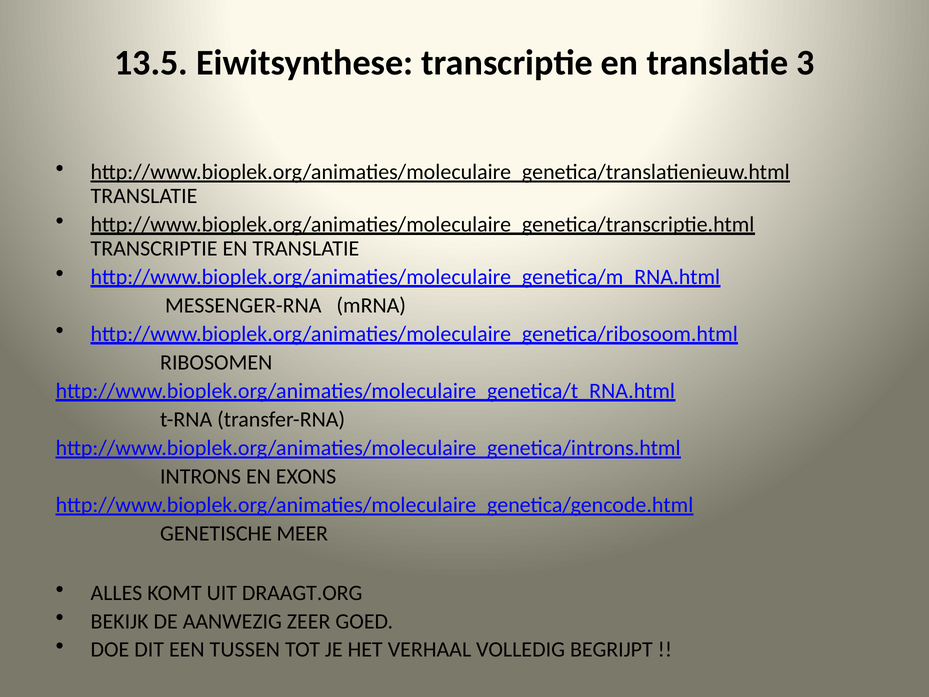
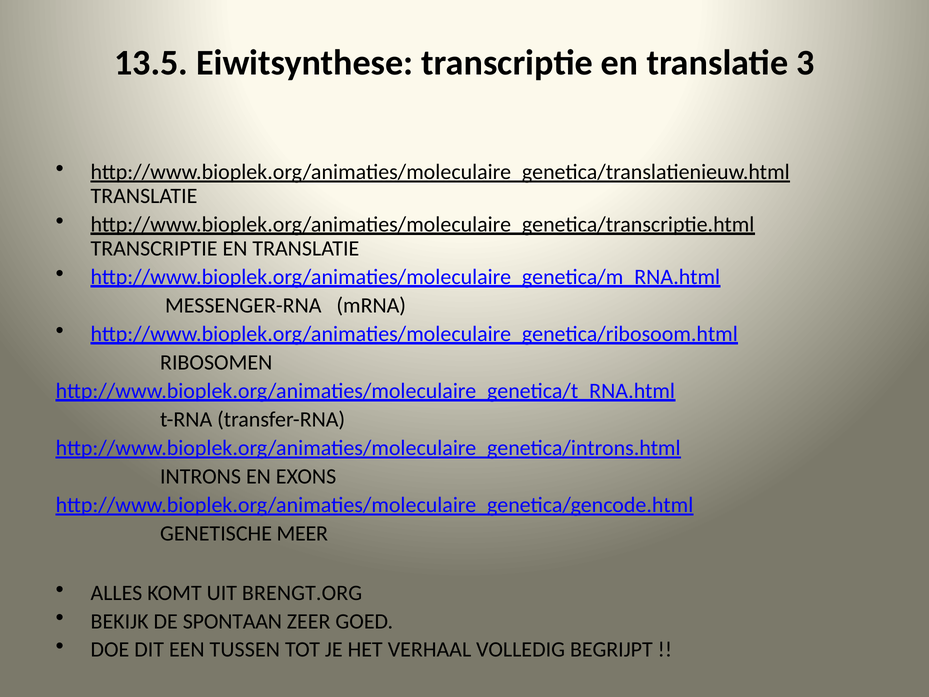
DRAAGT.ORG: DRAAGT.ORG -> BRENGT.ORG (302, 593)
AANWEZIG: AANWEZIG -> SPONTAAN (232, 621)
